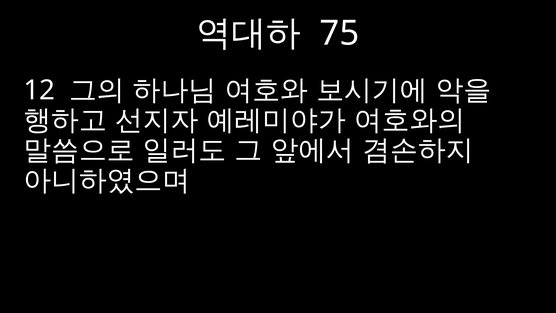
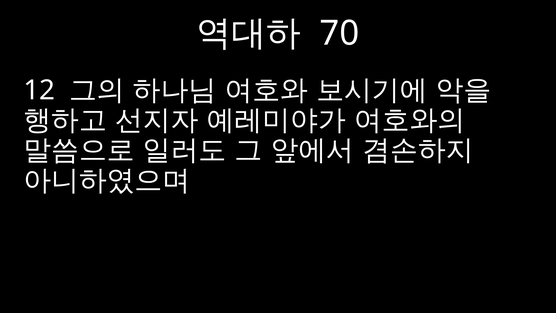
75: 75 -> 70 (339, 33)
